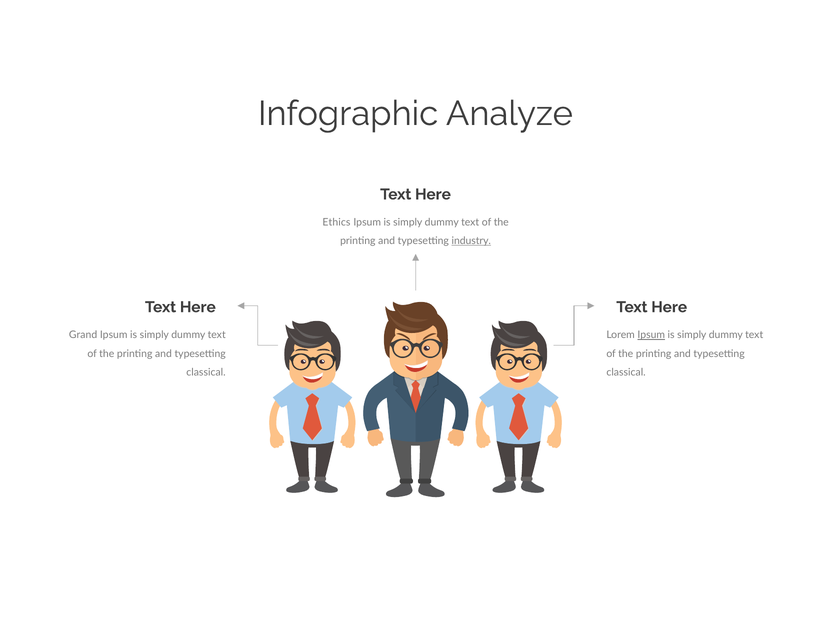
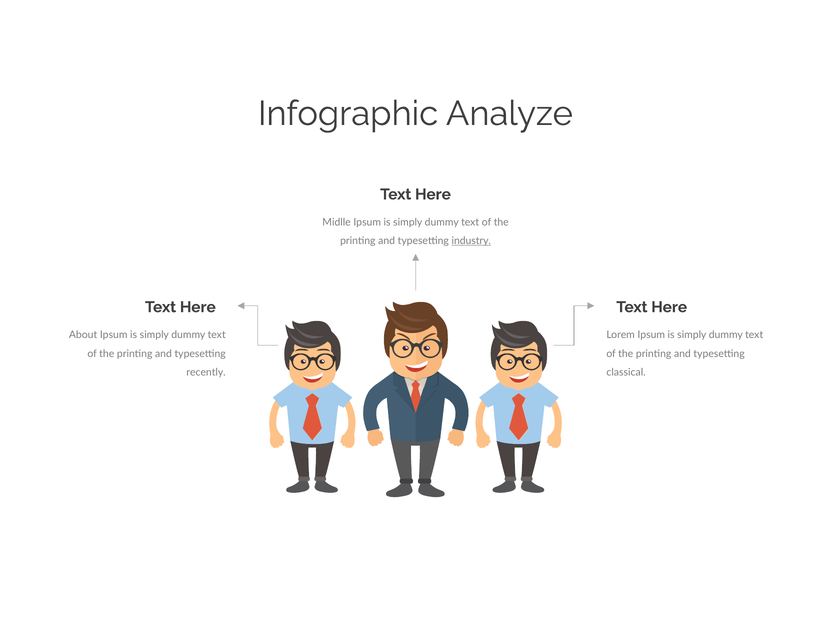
Ethics: Ethics -> Midlle (337, 222)
Grand: Grand -> About (83, 335)
Ipsum underline: present -> none (651, 335)
classical: classical -> recently (206, 373)
